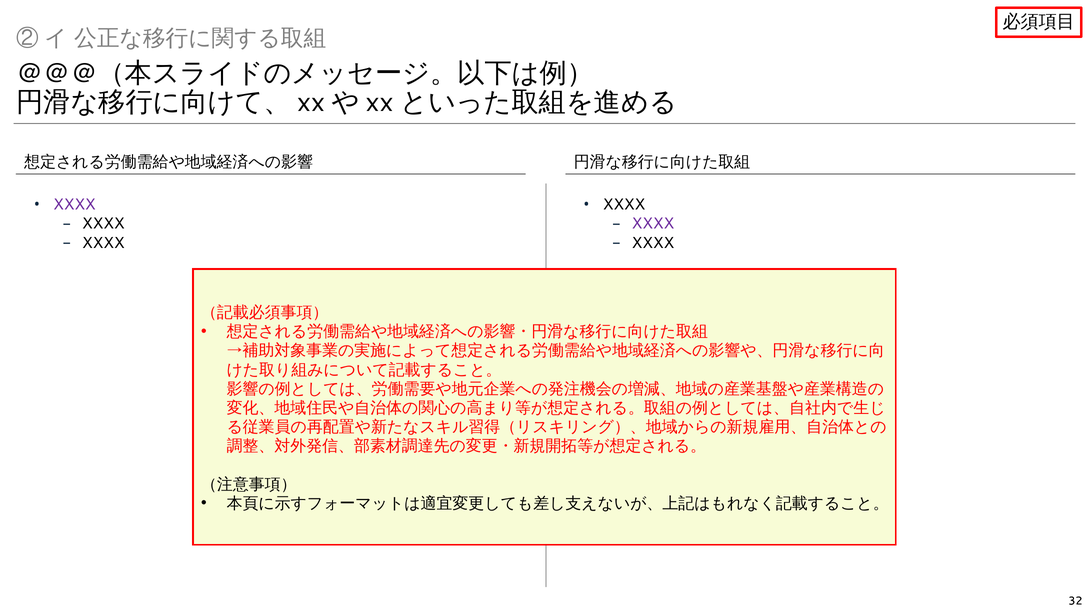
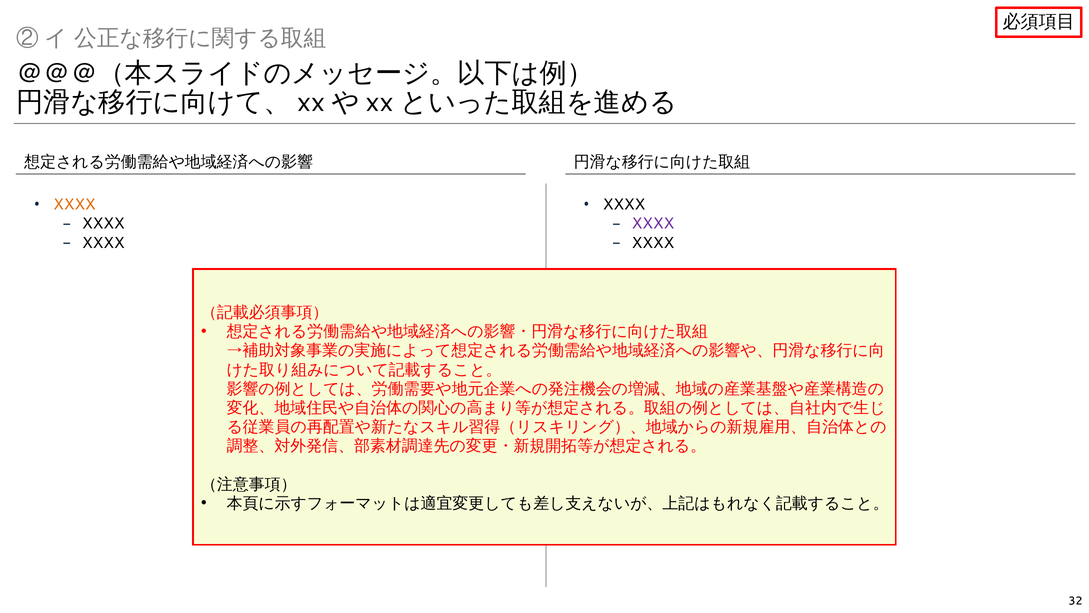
XXXX colour: purple -> orange (74, 205)
